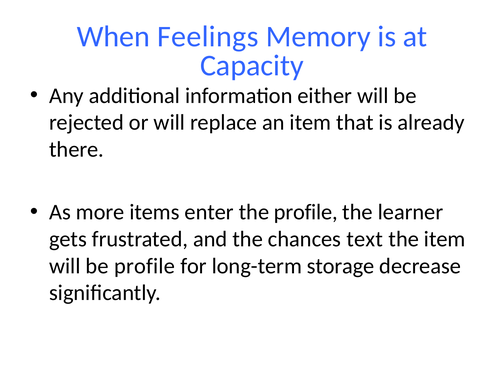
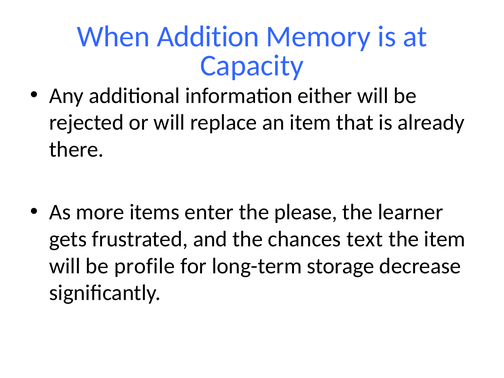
Feelings: Feelings -> Addition (208, 37)
the profile: profile -> please (306, 212)
